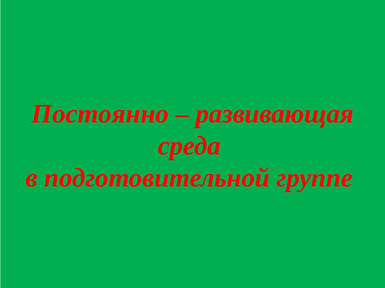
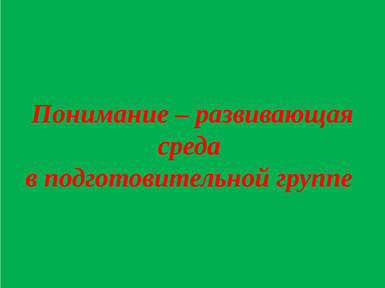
Постоянно: Постоянно -> Понимание (100, 114)
